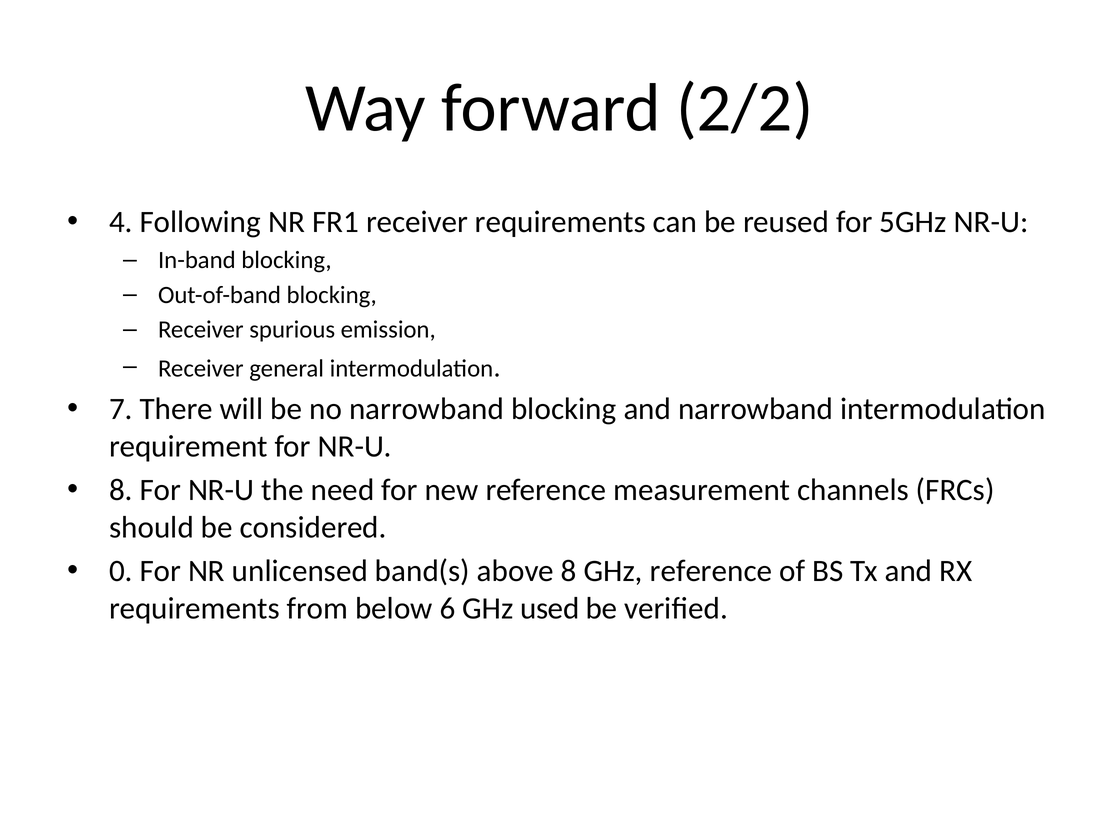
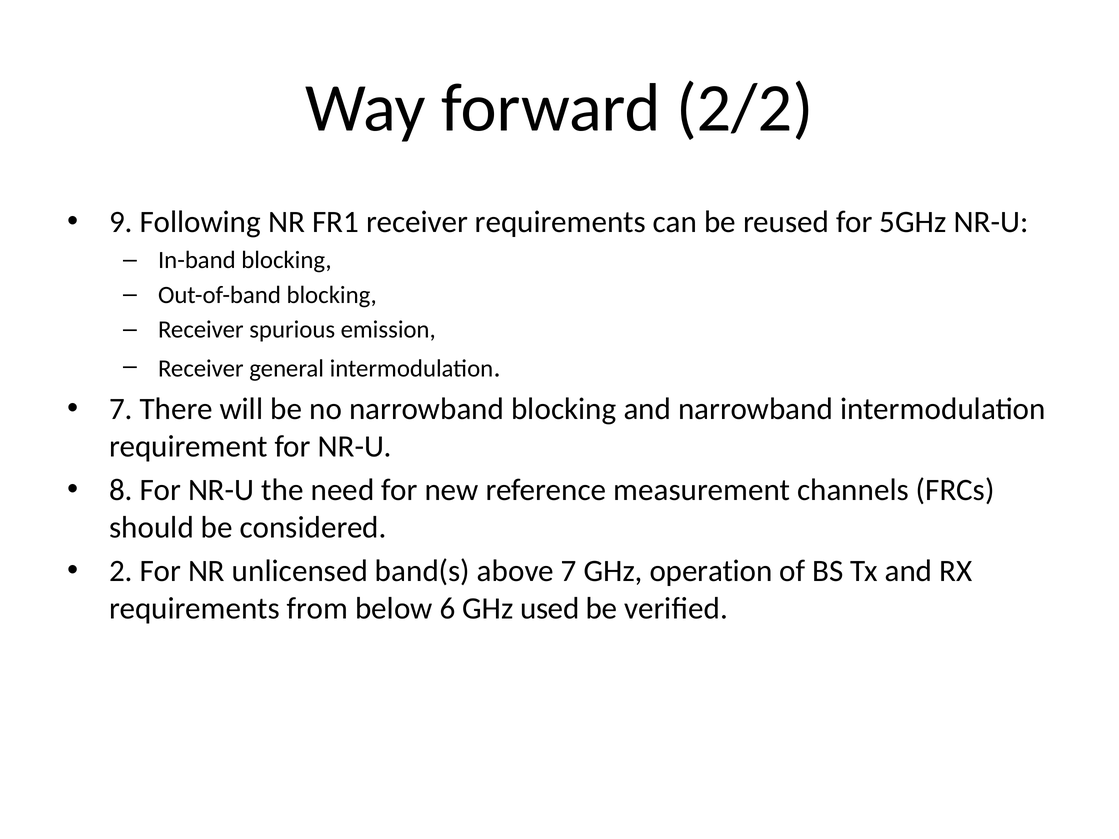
4: 4 -> 9 (121, 222)
0: 0 -> 2 (121, 571)
above 8: 8 -> 7 (569, 571)
GHz reference: reference -> operation (711, 571)
